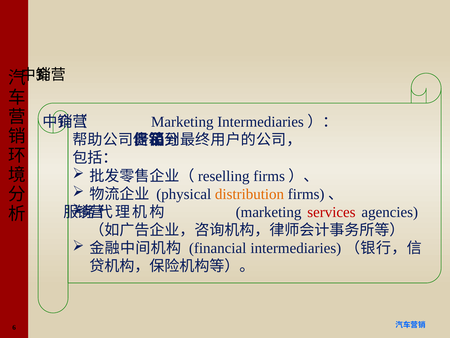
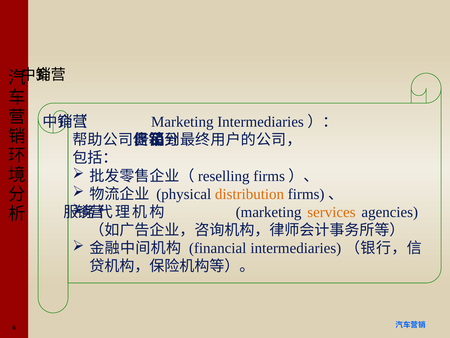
services colour: red -> orange (331, 212)
